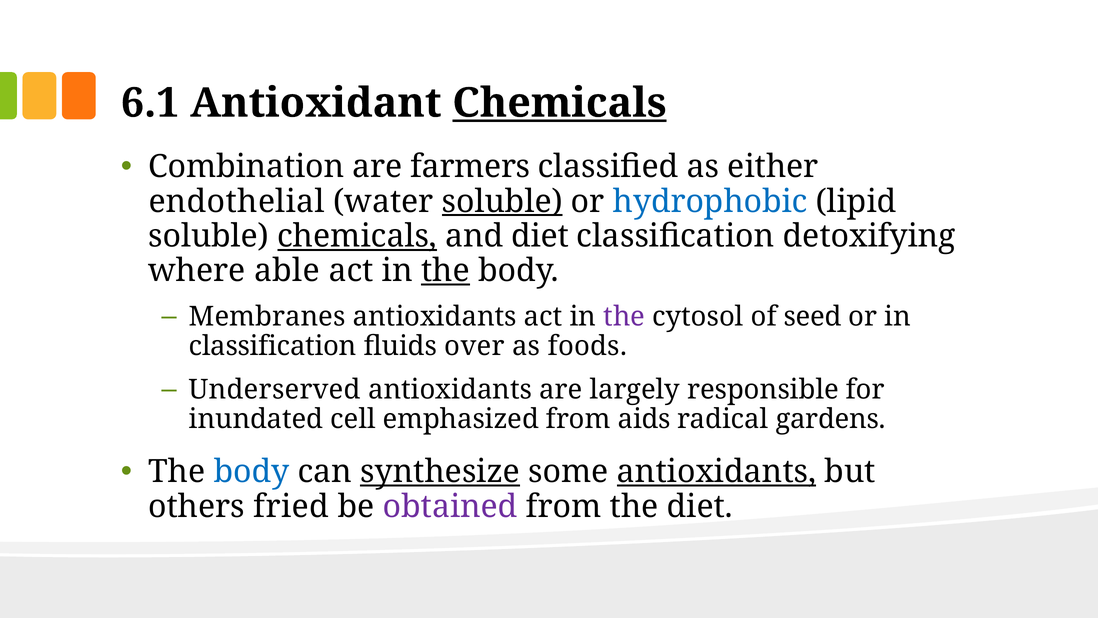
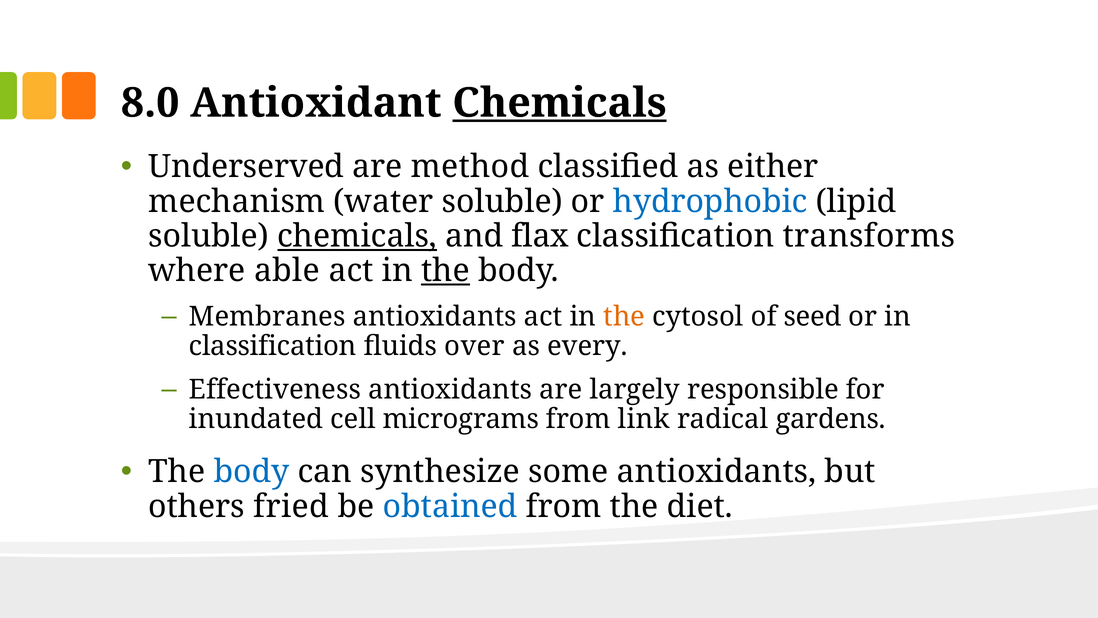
6.1: 6.1 -> 8.0 (150, 103)
Combination: Combination -> Underserved (246, 167)
farmers: farmers -> method (470, 167)
endothelial: endothelial -> mechanism (237, 201)
soluble underline: present -> none (502, 201)
and diet: diet -> flax (540, 236)
detoxifying: detoxifying -> transforms (869, 236)
the colour: purple -> orange (624, 316)
foods: foods -> every (587, 346)
Underserved: Underserved -> Effectiveness (275, 389)
emphasized: emphasized -> micrograms (461, 419)
aids: aids -> link (644, 419)
synthesize underline: present -> none (440, 472)
antioxidants underline: present -> none (717, 472)
obtained colour: purple -> blue (450, 506)
